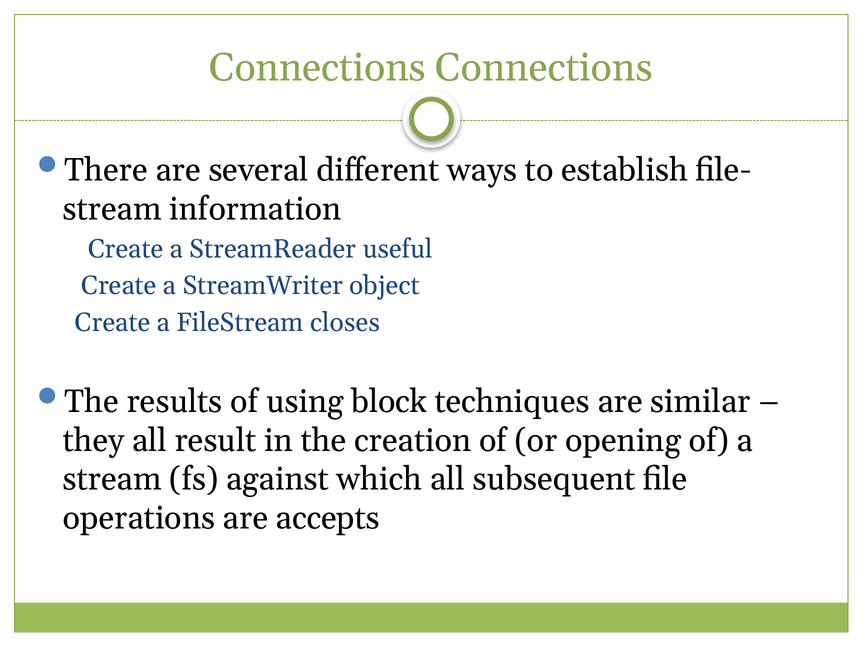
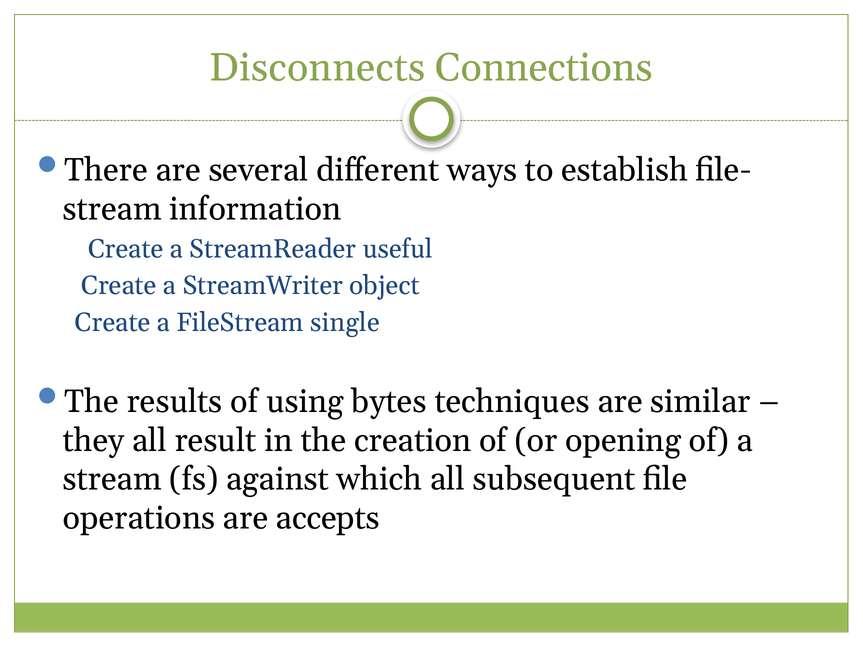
Connections: Connections -> Disconnects (317, 68)
closes: closes -> single (345, 323)
block: block -> bytes (389, 402)
